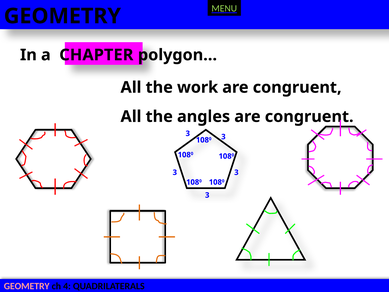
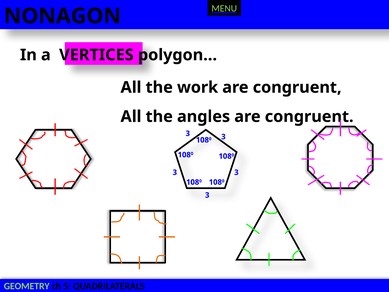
GEOMETRY: GEOMETRY -> NONAGON (62, 16)
CHAPTER: CHAPTER -> VERTICES (96, 55)
GEOMETRY colour: pink -> light green (27, 286)
4: 4 -> 5 (67, 286)
